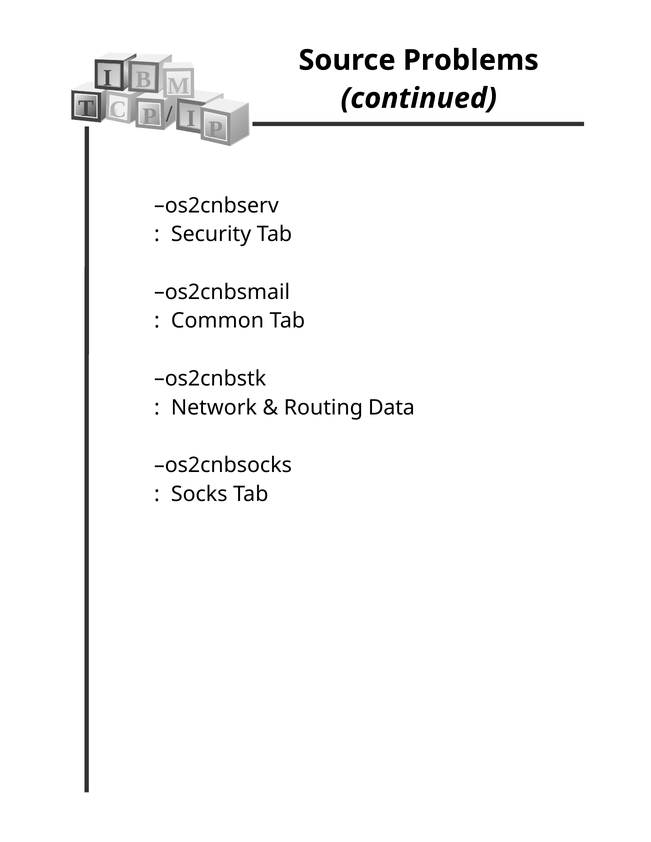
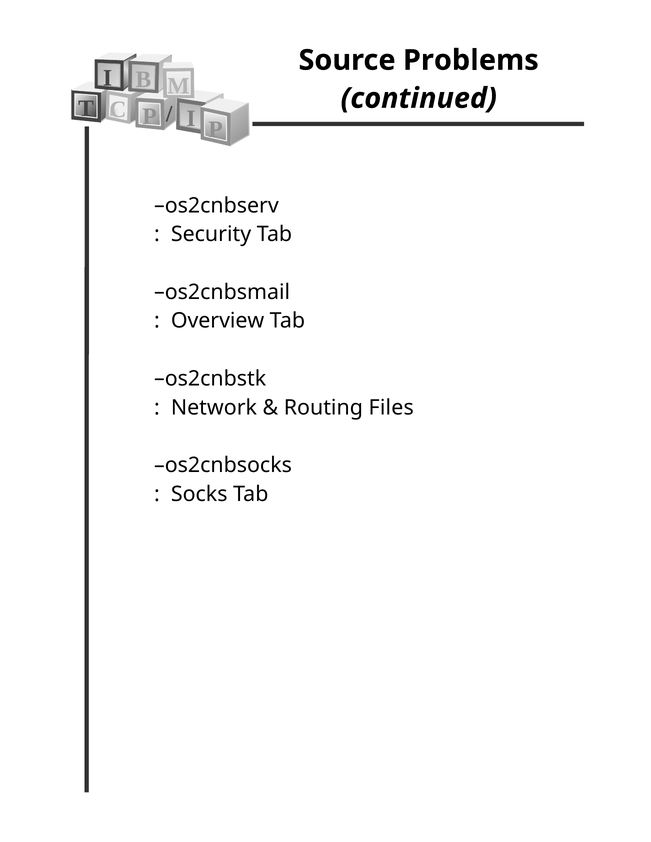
Common: Common -> Overview (218, 321)
Data: Data -> Files (391, 407)
